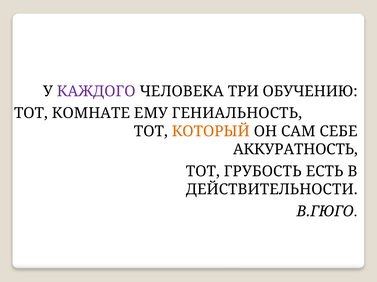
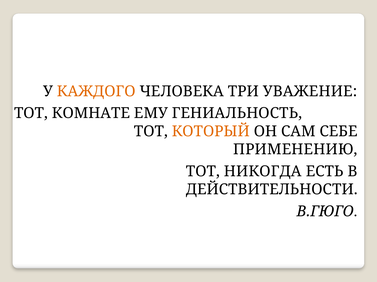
КАЖДОГО colour: purple -> orange (96, 92)
ОБУЧЕНИЮ: ОБУЧЕНИЮ -> УВАЖЕНИЕ (310, 92)
АККУРАТНОСТЬ: АККУРАТНОСТЬ -> ПРИМЕНЕНИЮ (295, 150)
ГРУБОСТЬ: ГРУБОСТЬ -> НИКОГДА (263, 172)
